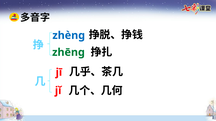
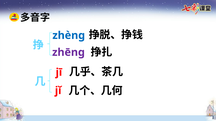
zhēng colour: green -> purple (68, 52)
